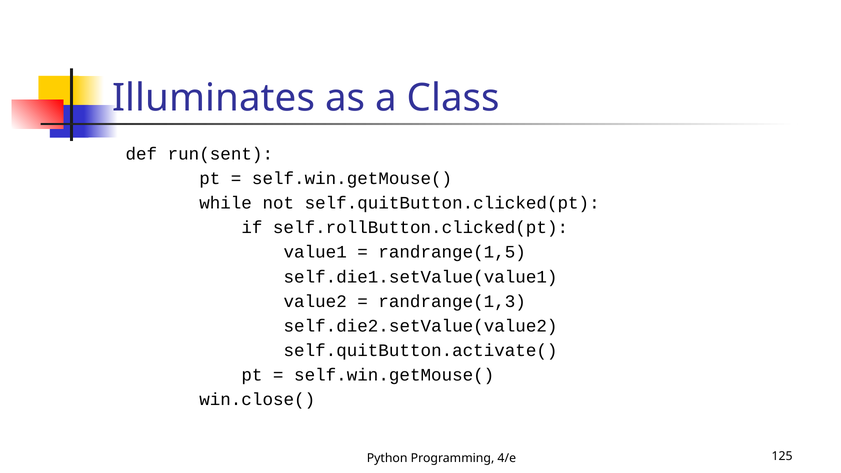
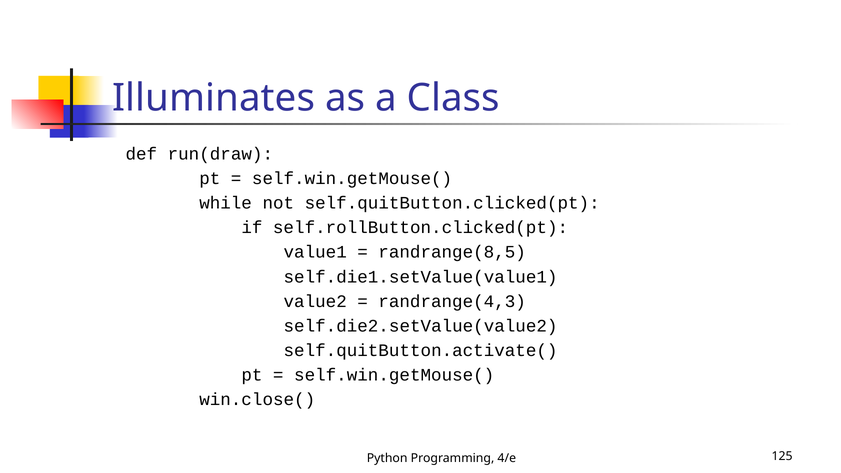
run(sent: run(sent -> run(draw (220, 154)
randrange(1,5: randrange(1,5 -> randrange(8,5 (452, 252)
randrange(1,3: randrange(1,3 -> randrange(4,3 (452, 301)
